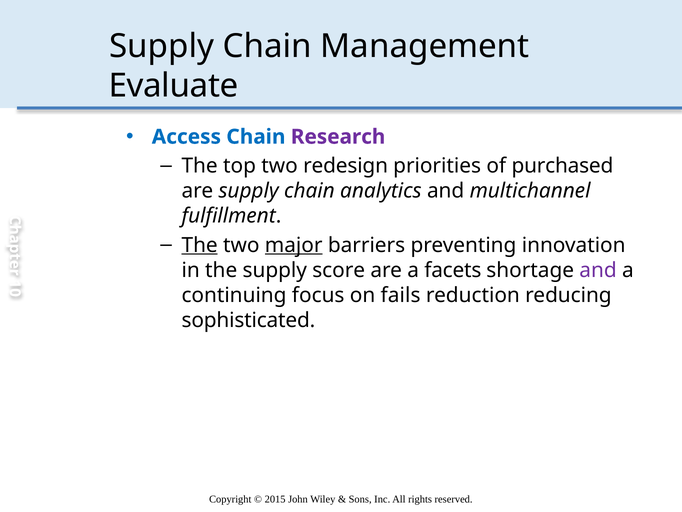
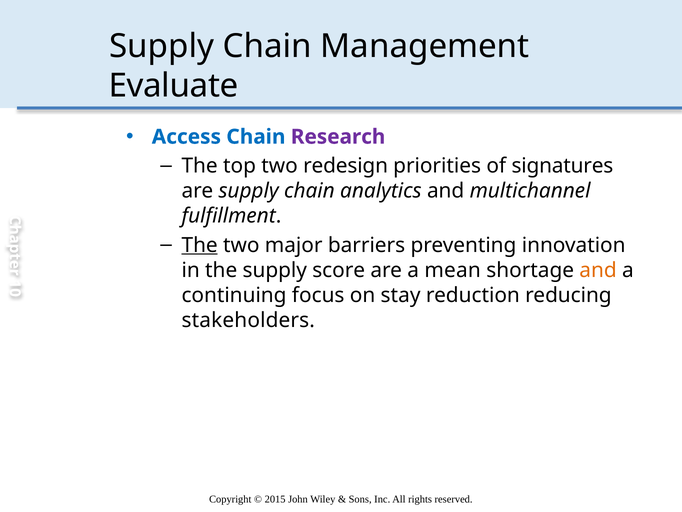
purchased: purchased -> signatures (562, 166)
major underline: present -> none (294, 245)
facets: facets -> mean (453, 270)
and colour: purple -> orange (598, 270)
fails: fails -> stay (401, 295)
sophisticated: sophisticated -> stakeholders (248, 320)
